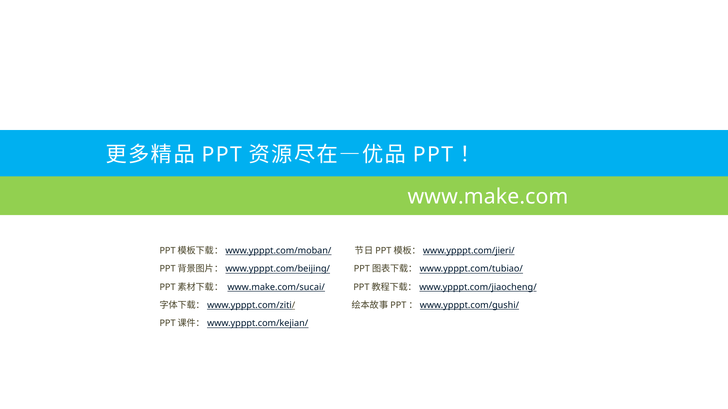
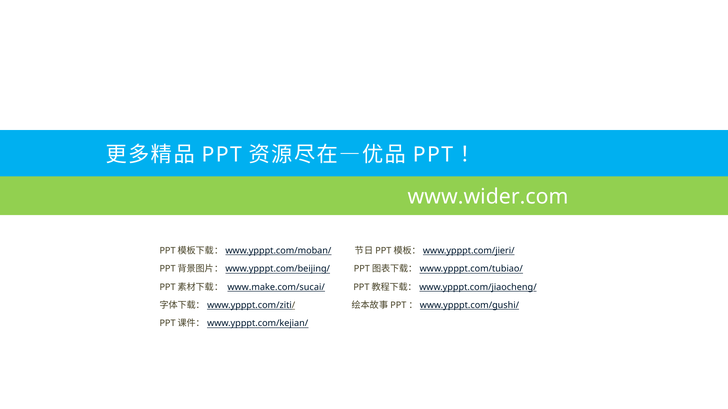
www.make.com: www.make.com -> www.wider.com (488, 197)
